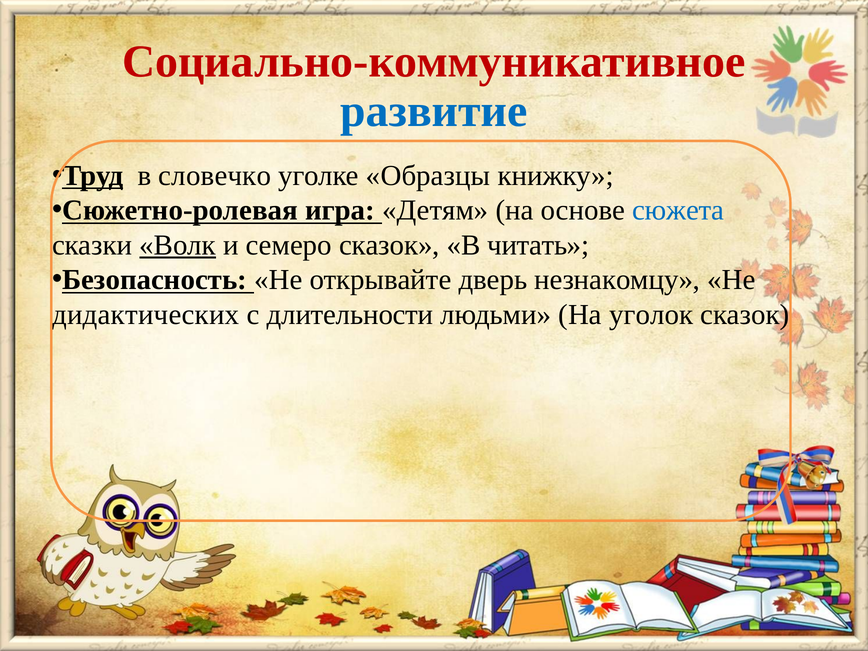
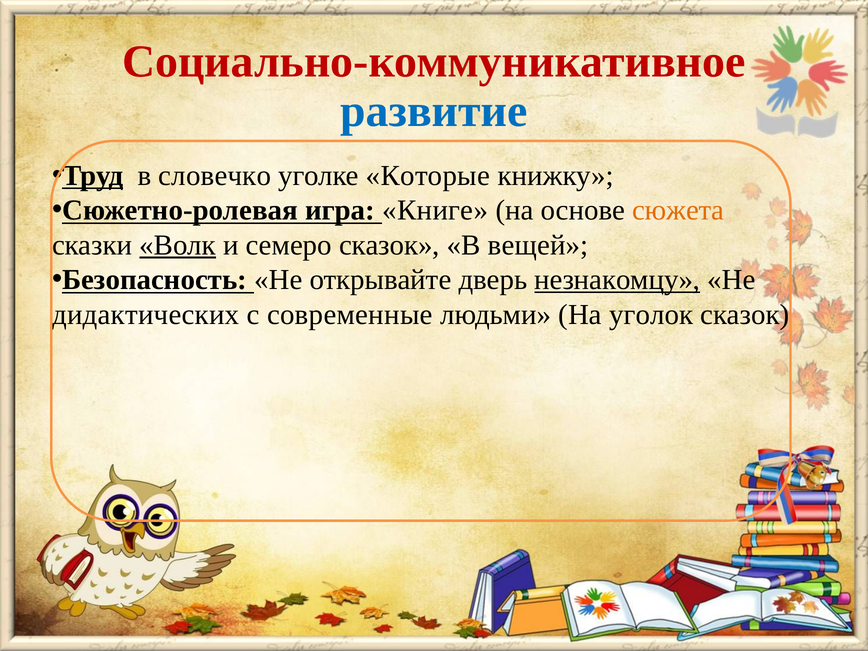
Образцы: Образцы -> Которые (428, 176)
Детям: Детям -> Книге (435, 210)
сюжета colour: blue -> orange (678, 210)
читать: читать -> вещей (538, 245)
незнакомцу underline: none -> present (617, 280)
длительности: длительности -> современные (350, 315)
